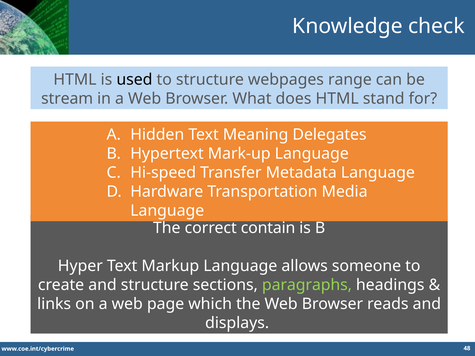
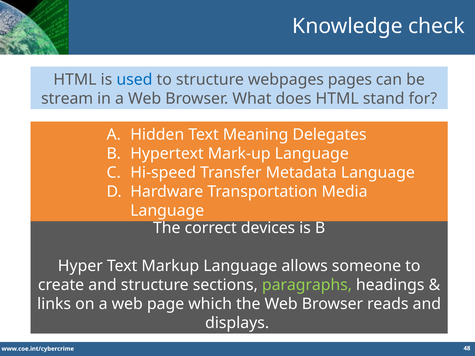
used colour: black -> blue (134, 80)
range: range -> pages (350, 80)
contain: contain -> devices (268, 228)
